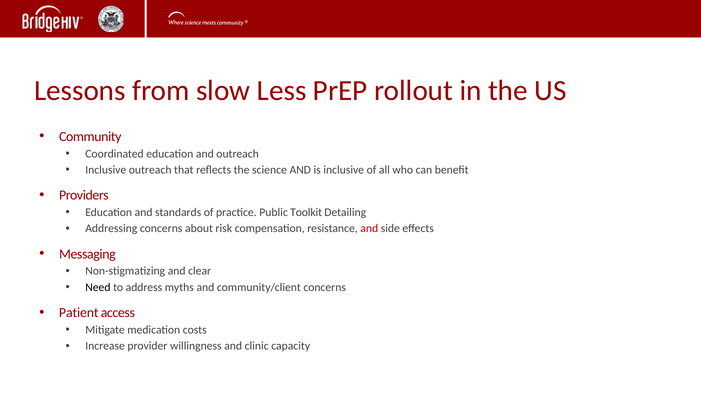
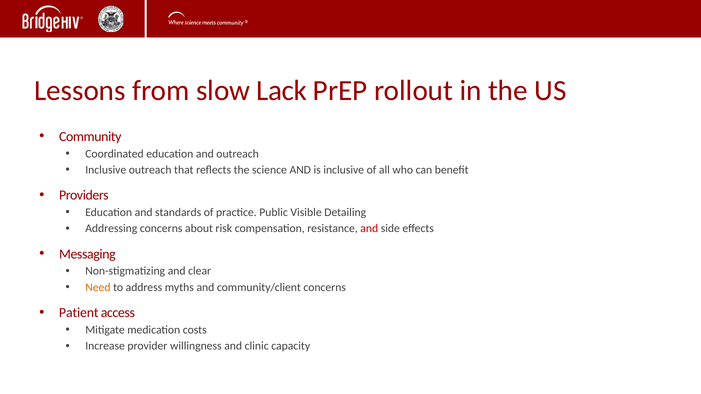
Less: Less -> Lack (282, 91)
Toolkit: Toolkit -> Visible (306, 213)
Need colour: black -> orange (98, 288)
